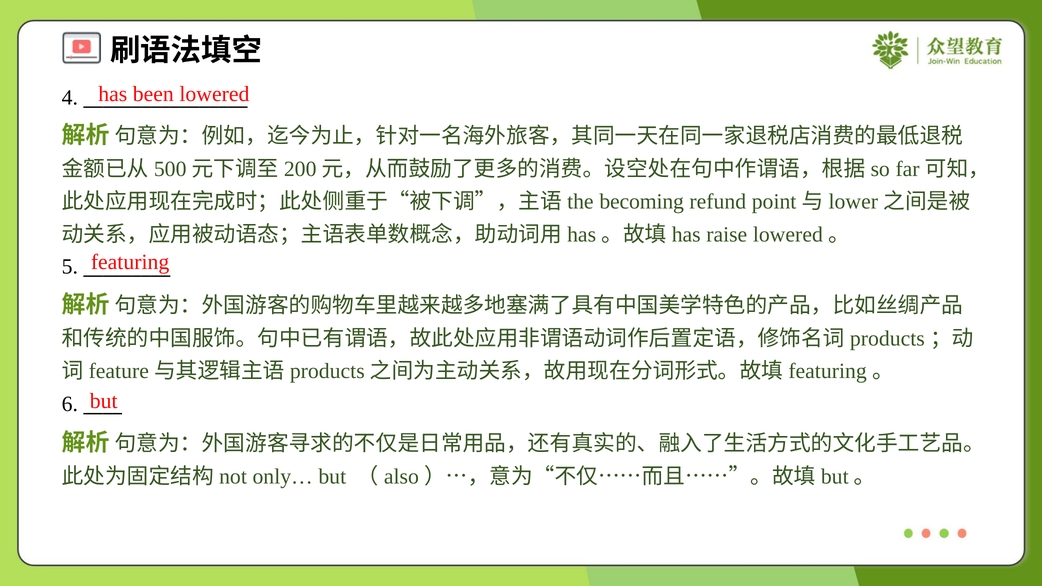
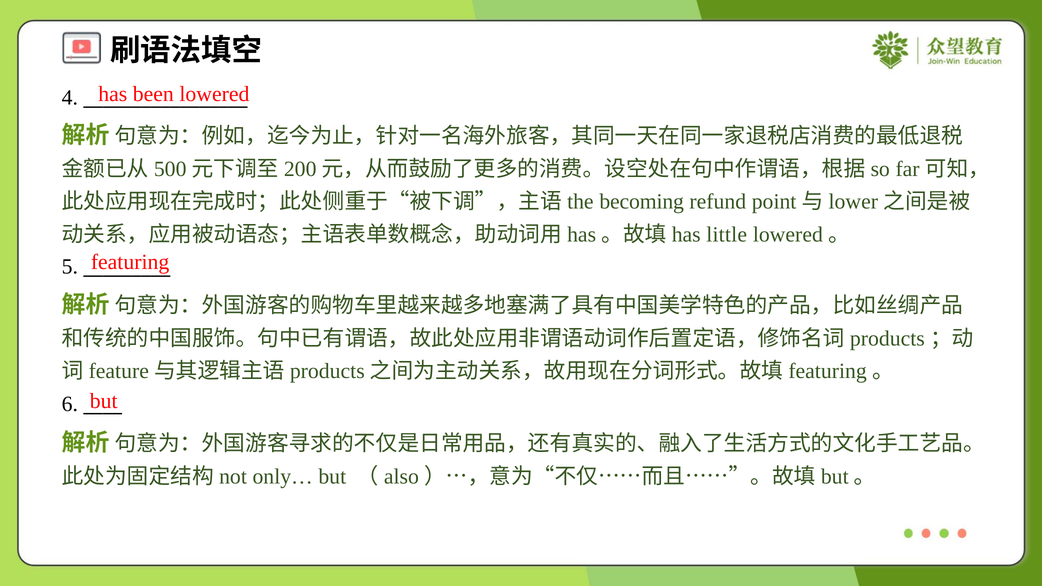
raise: raise -> little (727, 234)
